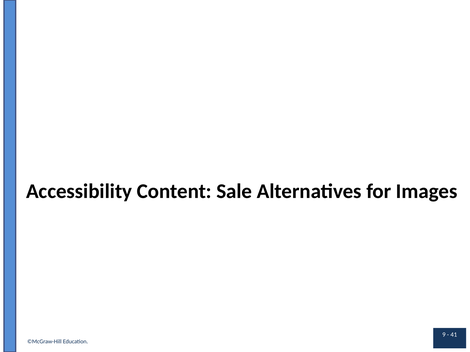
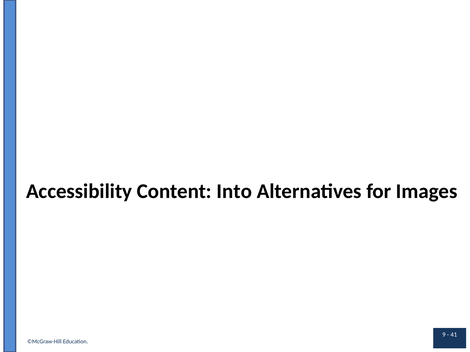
Sale: Sale -> Into (234, 191)
